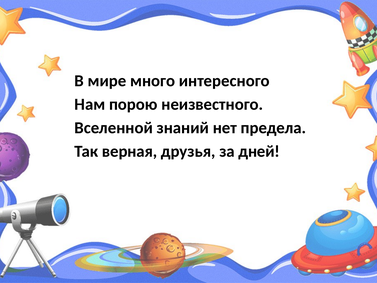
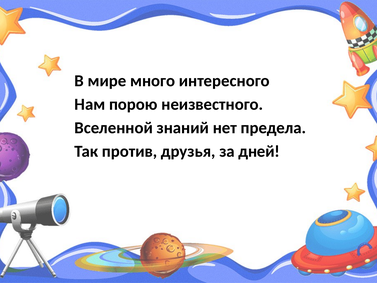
верная: верная -> против (130, 151)
